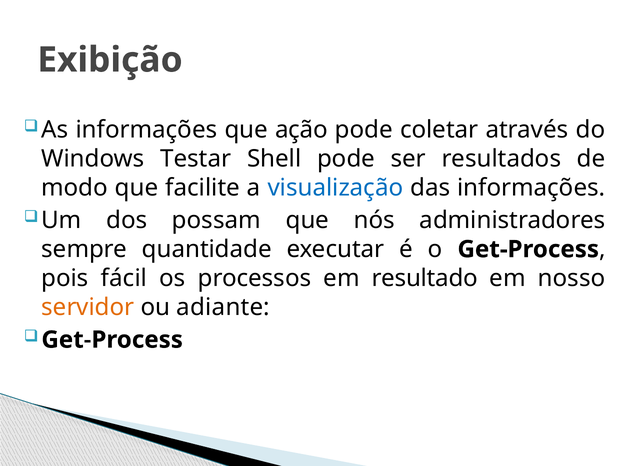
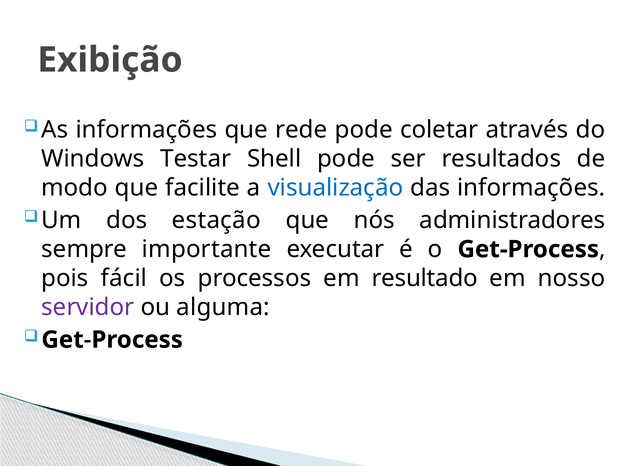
ação: ação -> rede (301, 130)
possam: possam -> estação (216, 220)
quantidade: quantidade -> importante (207, 250)
servidor colour: orange -> purple (88, 308)
adiante: adiante -> alguma (223, 308)
